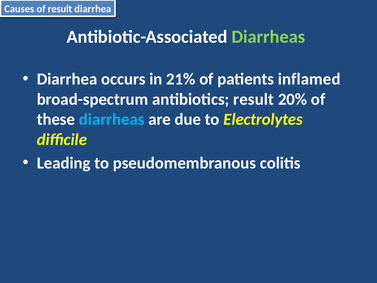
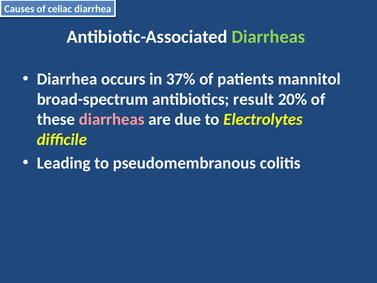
of result: result -> celiac (60, 9)
21%: 21% -> 37% (181, 79)
inflamed: inflamed -> mannitol (309, 79)
diarrheas colour: light blue -> pink (112, 119)
